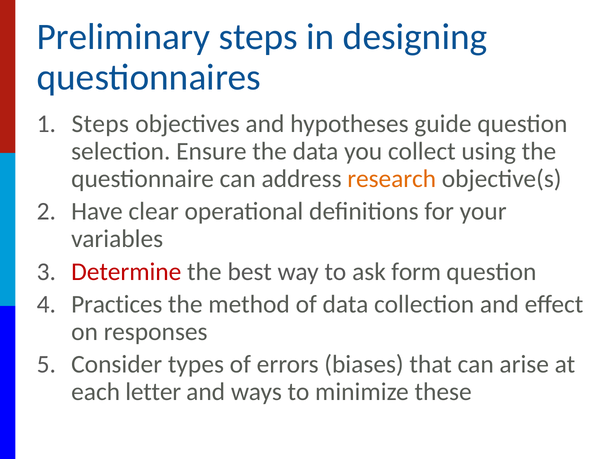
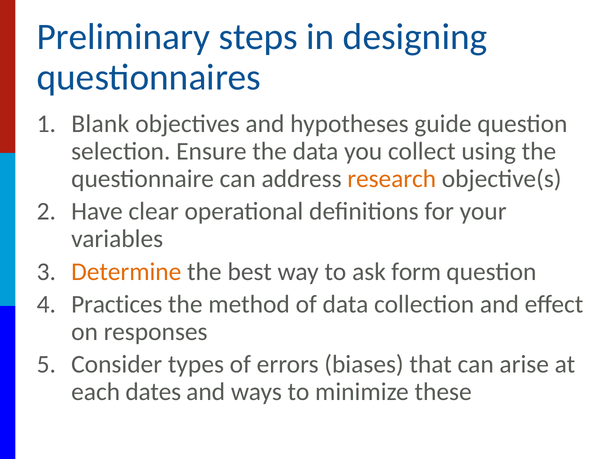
Steps: Steps -> Blank (100, 124)
Determine colour: red -> orange (126, 272)
letter: letter -> dates (153, 392)
